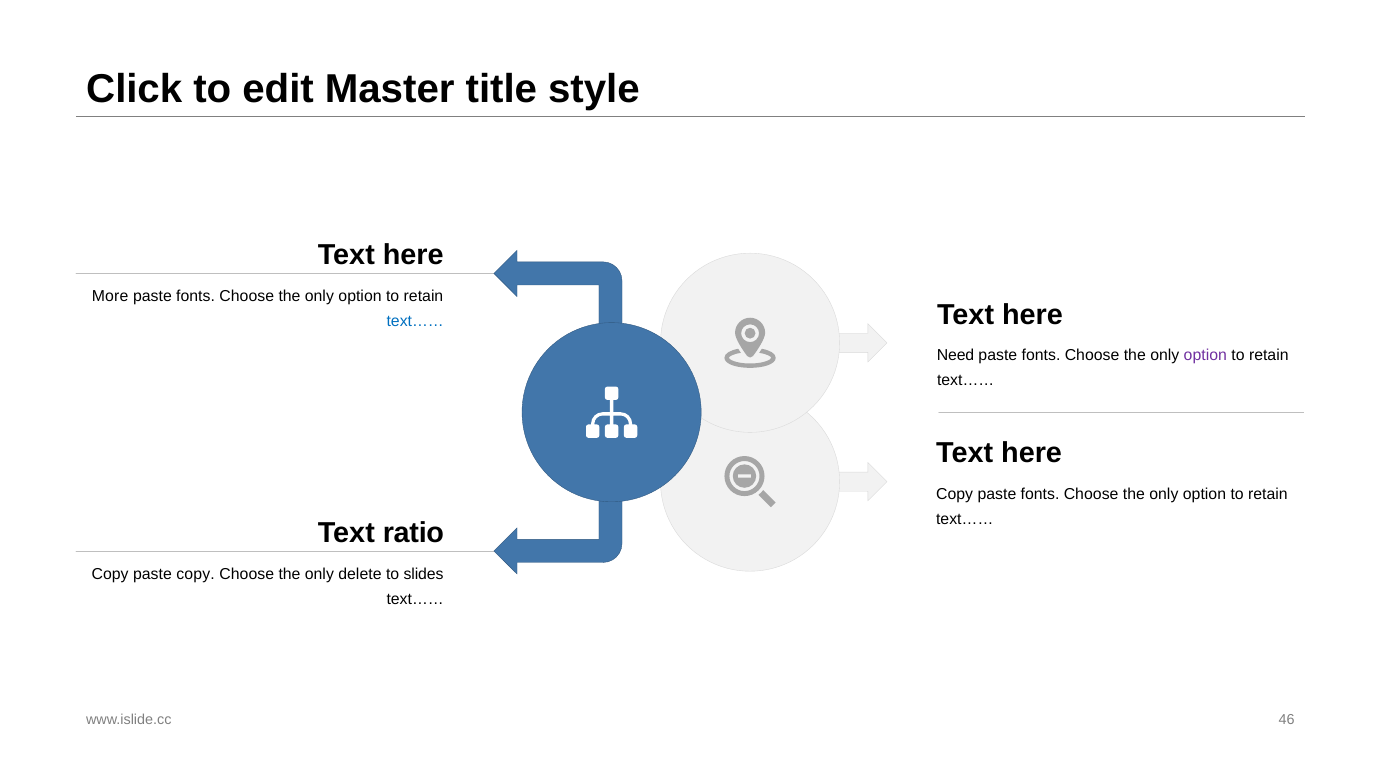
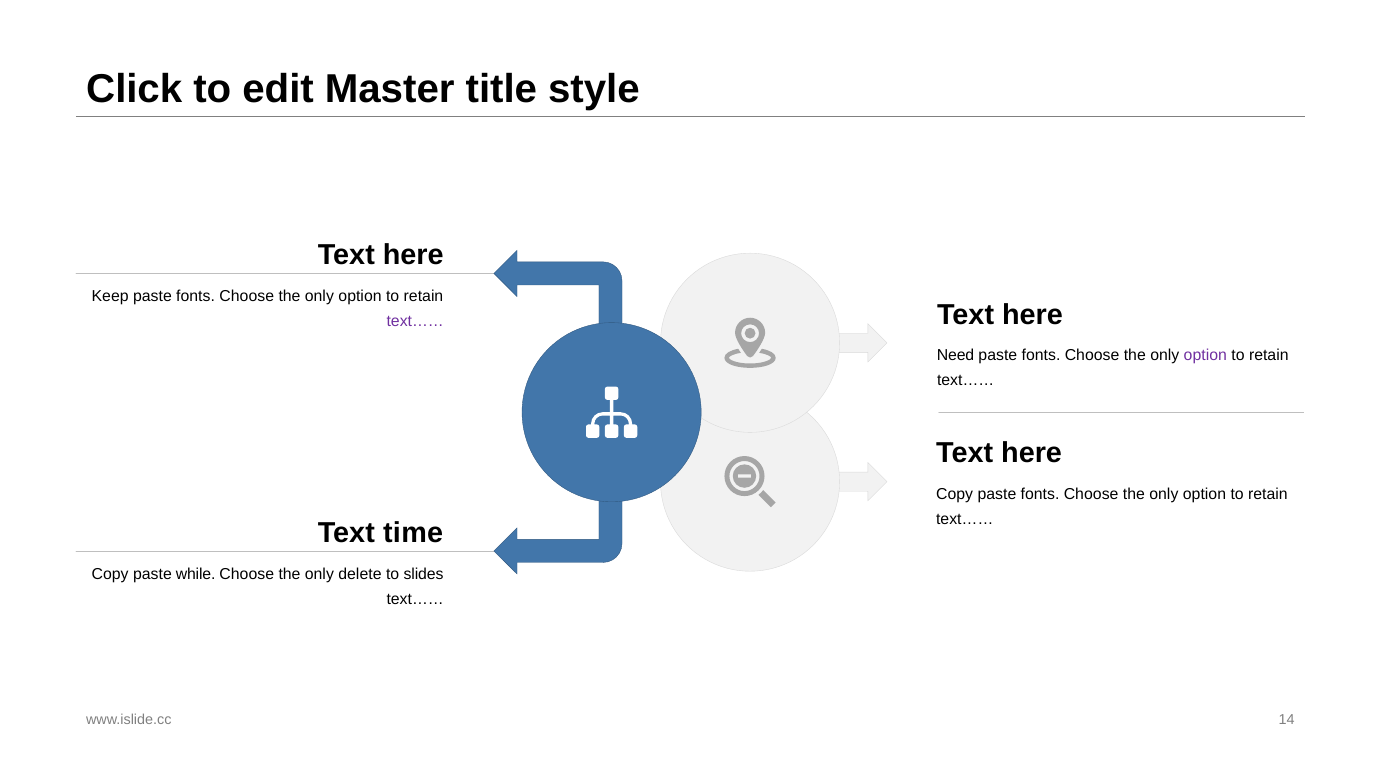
More: More -> Keep (110, 296)
text…… colour: blue -> purple (415, 321)
ratio: ratio -> time (413, 533)
paste copy: copy -> while (196, 574)
46: 46 -> 14 (1287, 720)
